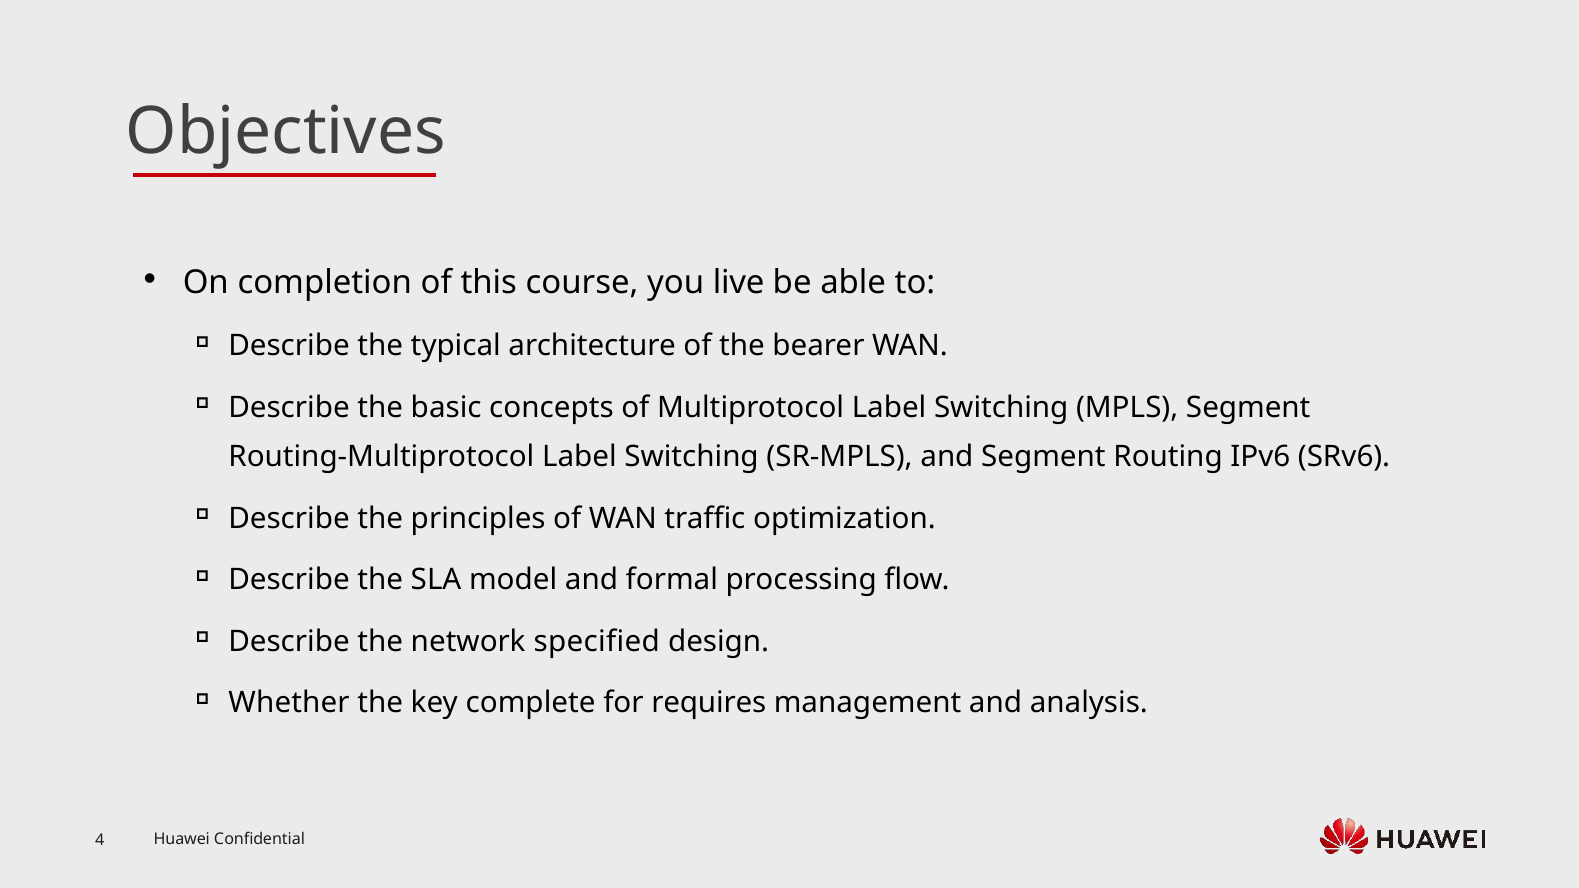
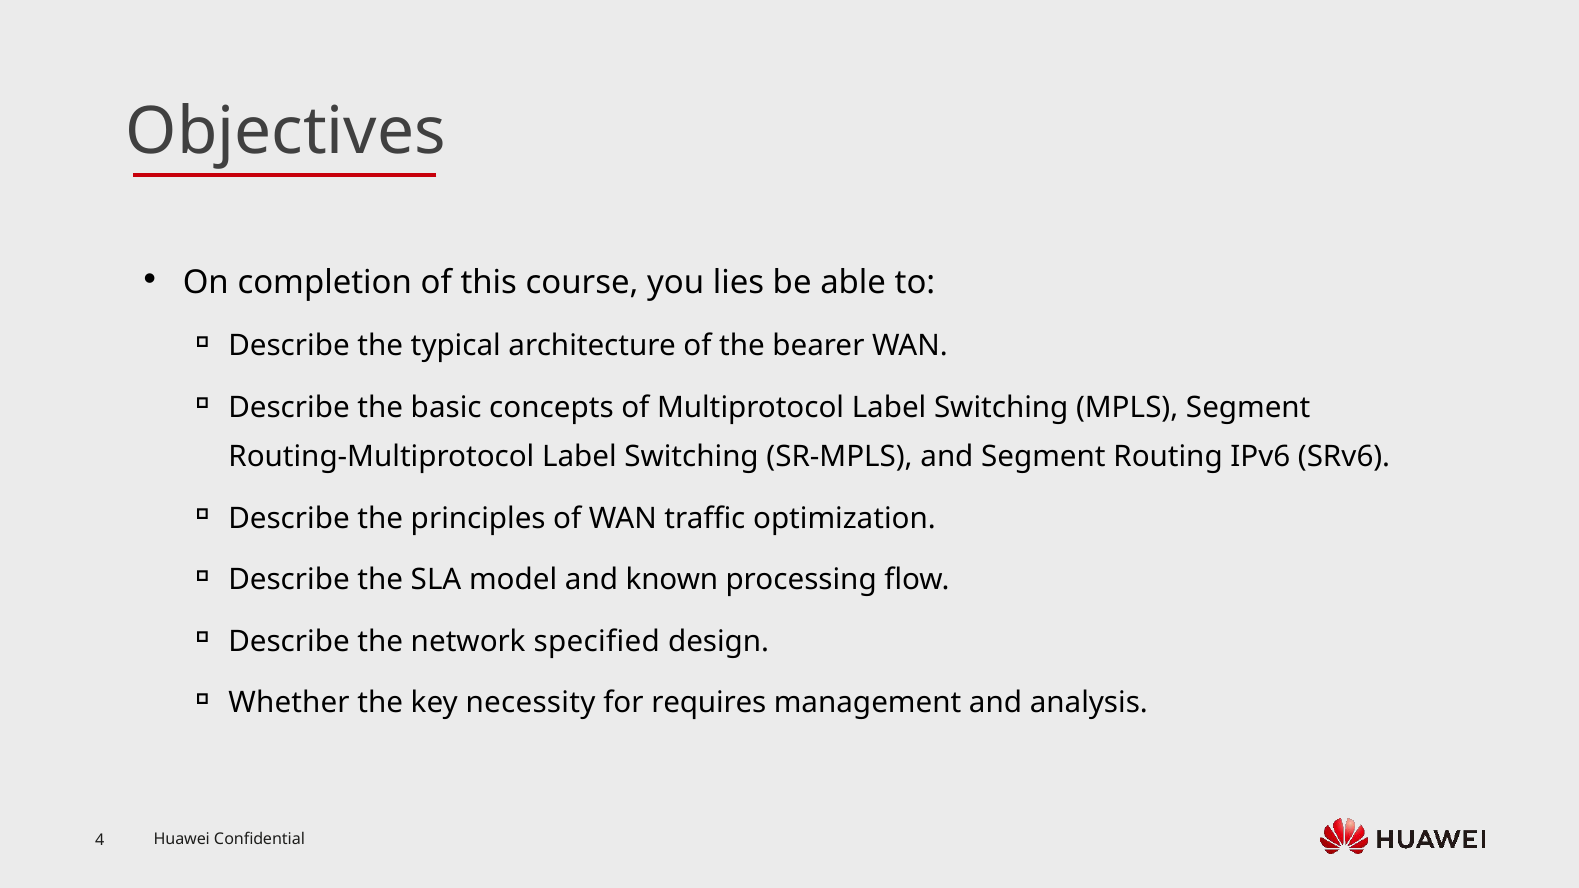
live: live -> lies (738, 283)
formal: formal -> known (672, 580)
complete: complete -> necessity (530, 703)
